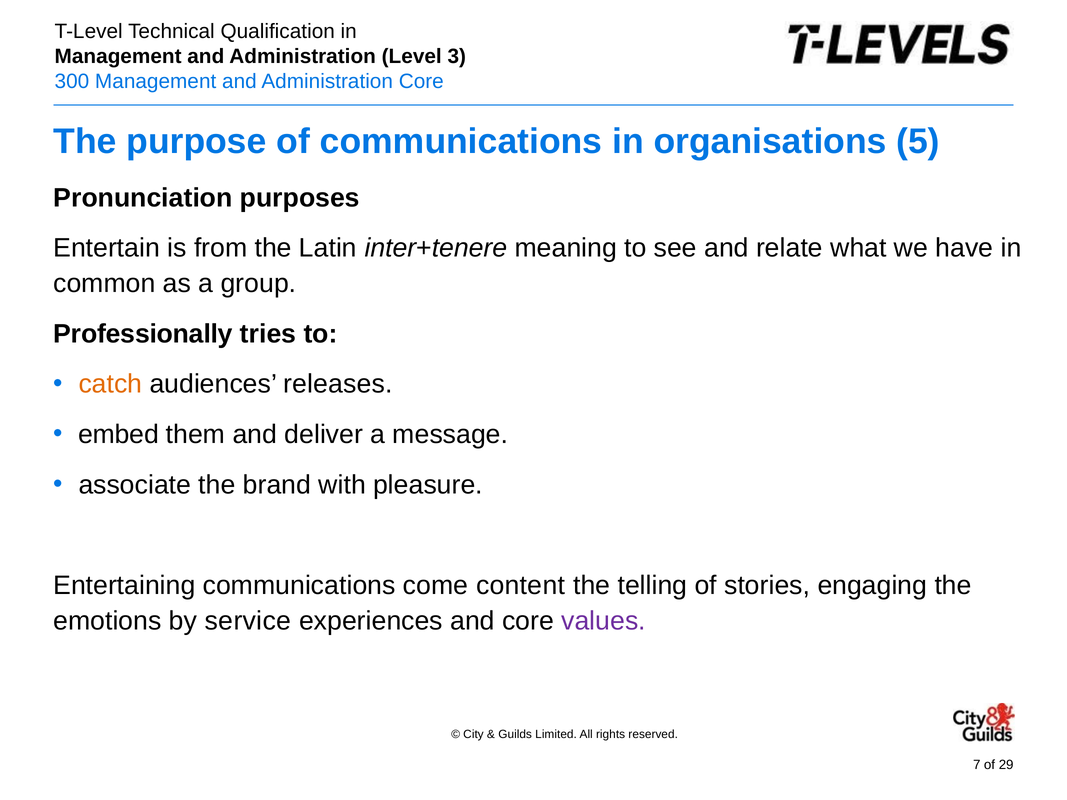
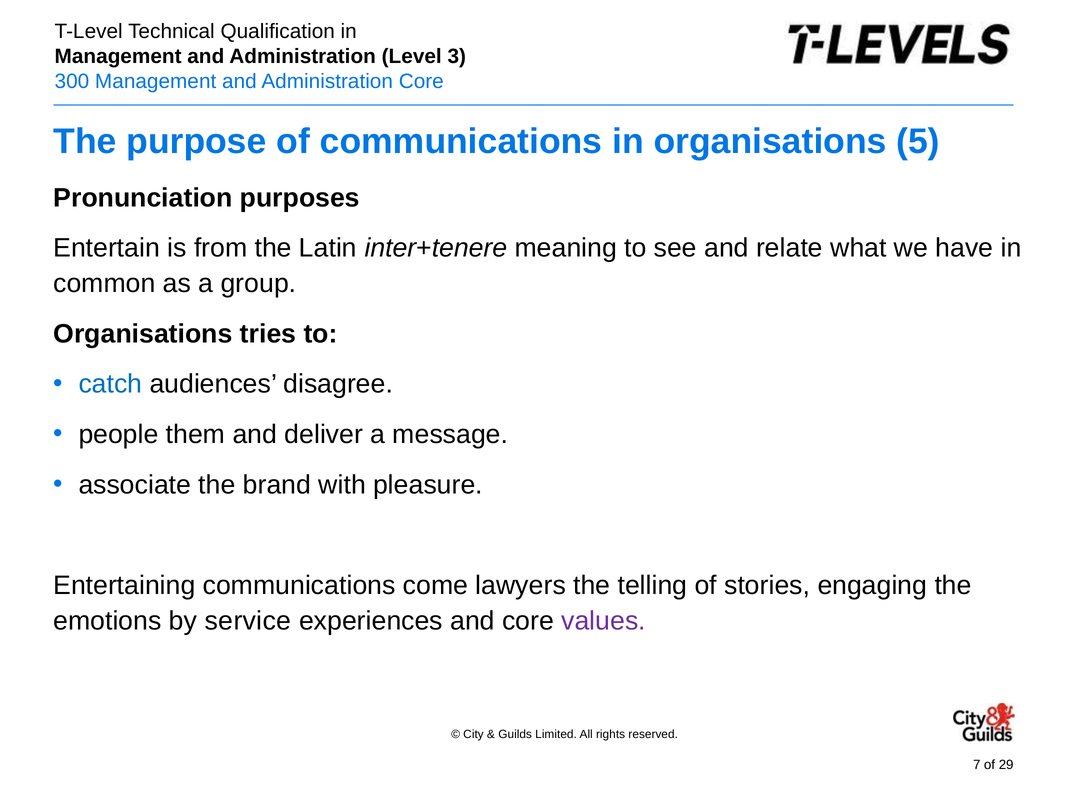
Professionally: Professionally -> Organisations (143, 334)
catch colour: orange -> blue (110, 384)
releases: releases -> disagree (338, 384)
embed: embed -> people (119, 435)
content: content -> lawyers (521, 586)
